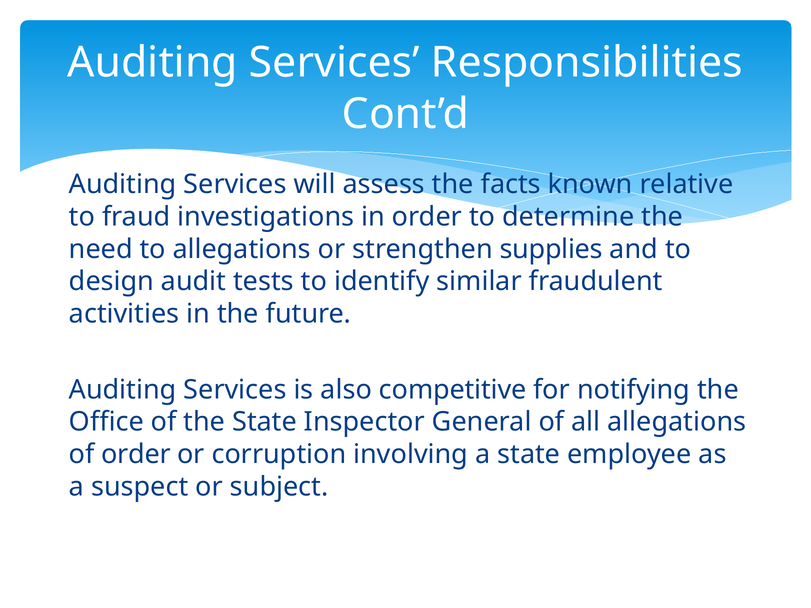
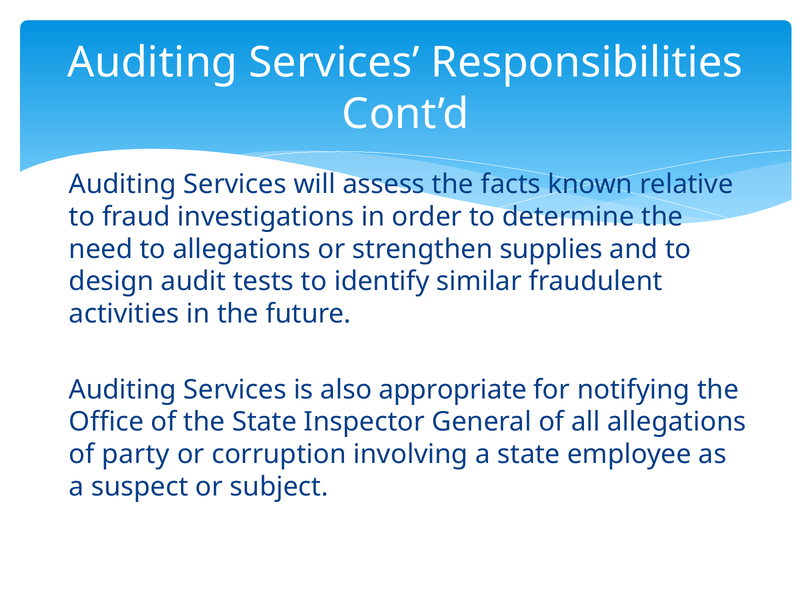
competitive: competitive -> appropriate (453, 390)
of order: order -> party (136, 455)
